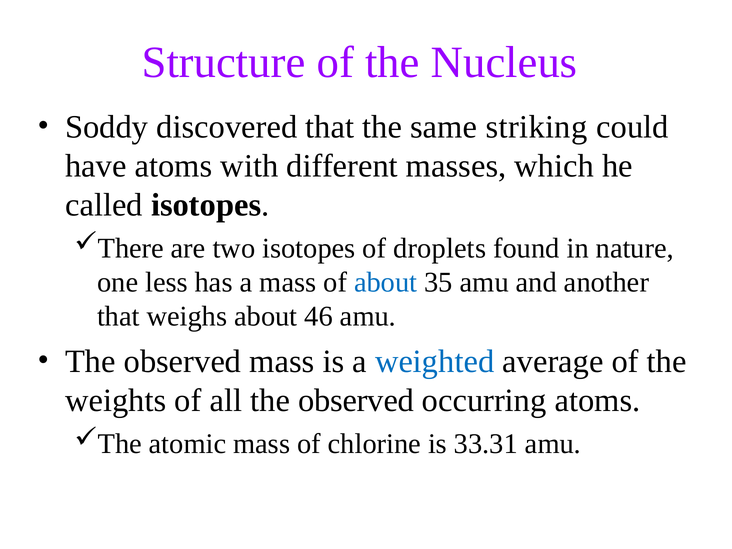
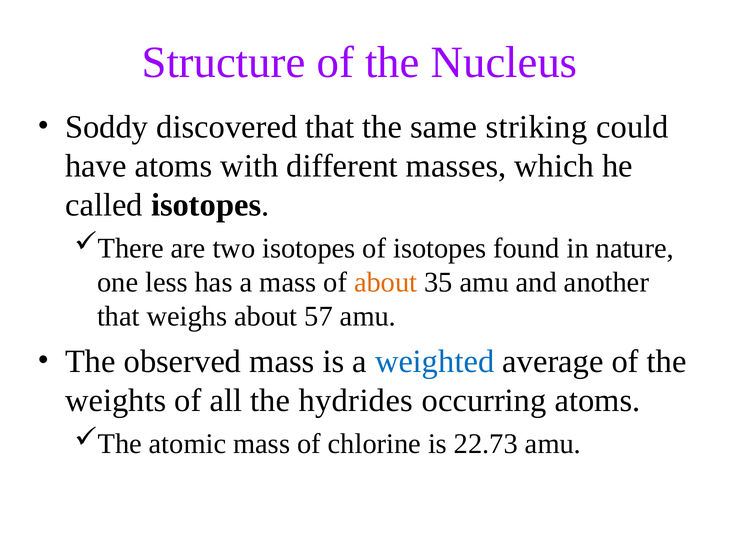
of droplets: droplets -> isotopes (440, 248)
about colour: blue -> orange (386, 282)
46: 46 -> 57 (319, 317)
all the observed: observed -> hydrides (356, 401)
33.31: 33.31 -> 22.73 (486, 444)
